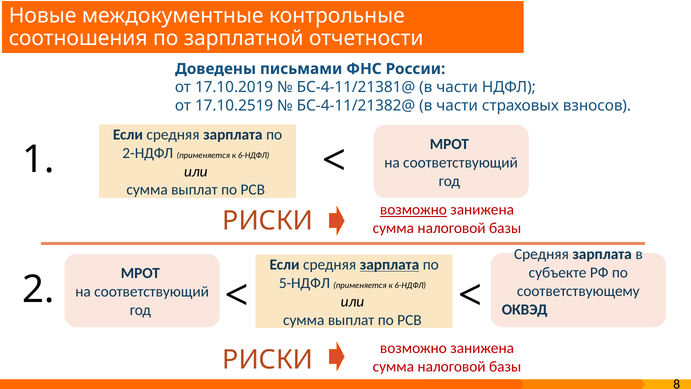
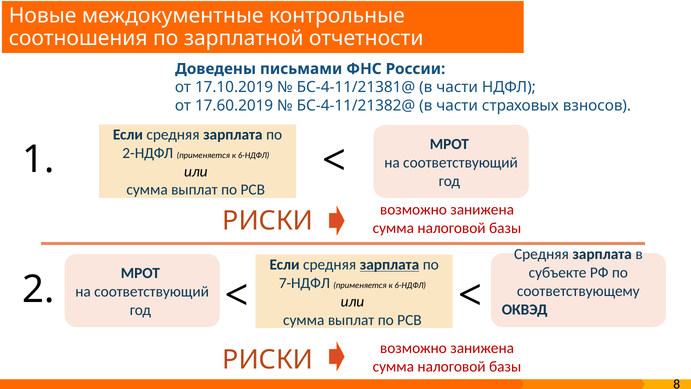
17.10.2519: 17.10.2519 -> 17.60.2019 (234, 106)
возможно underline: present -> none (413, 210)
5-НДФЛ: 5-НДФЛ -> 7-НДФЛ (305, 283)
